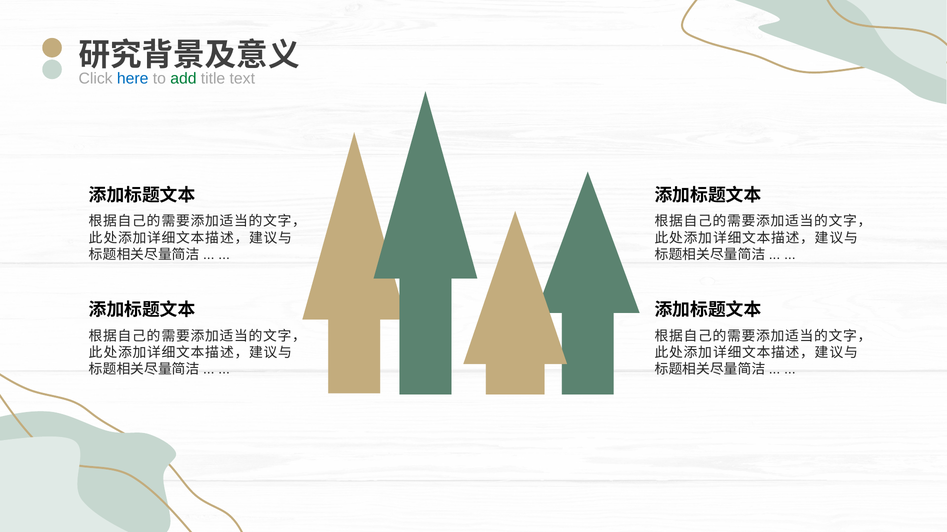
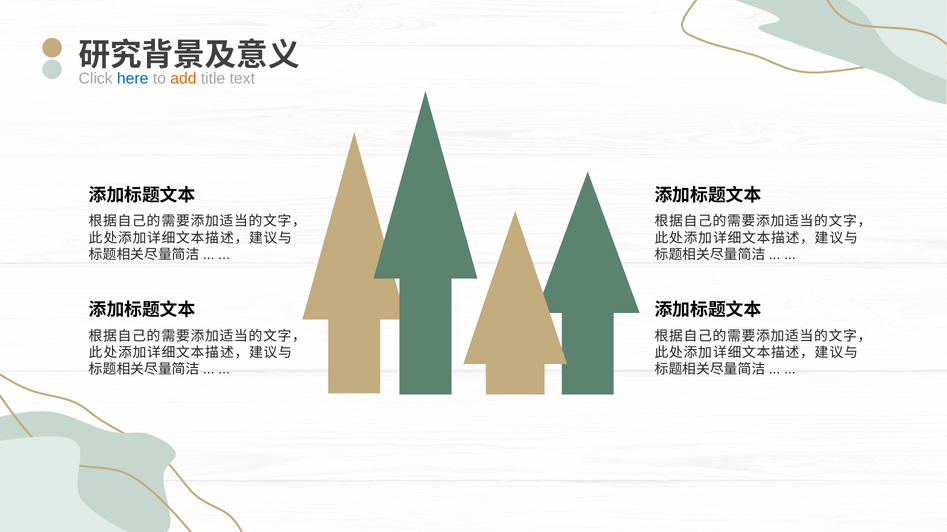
add colour: green -> orange (183, 79)
